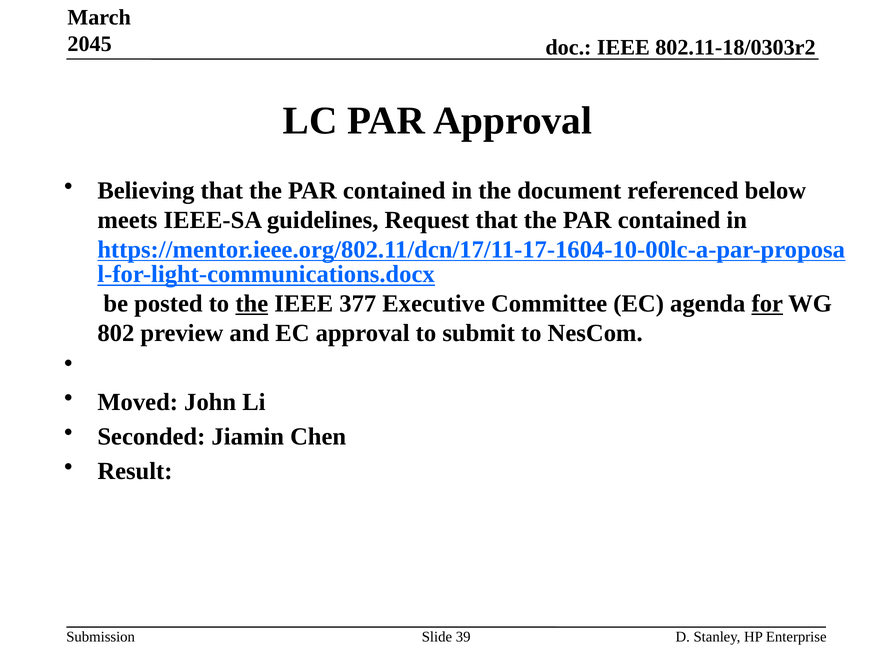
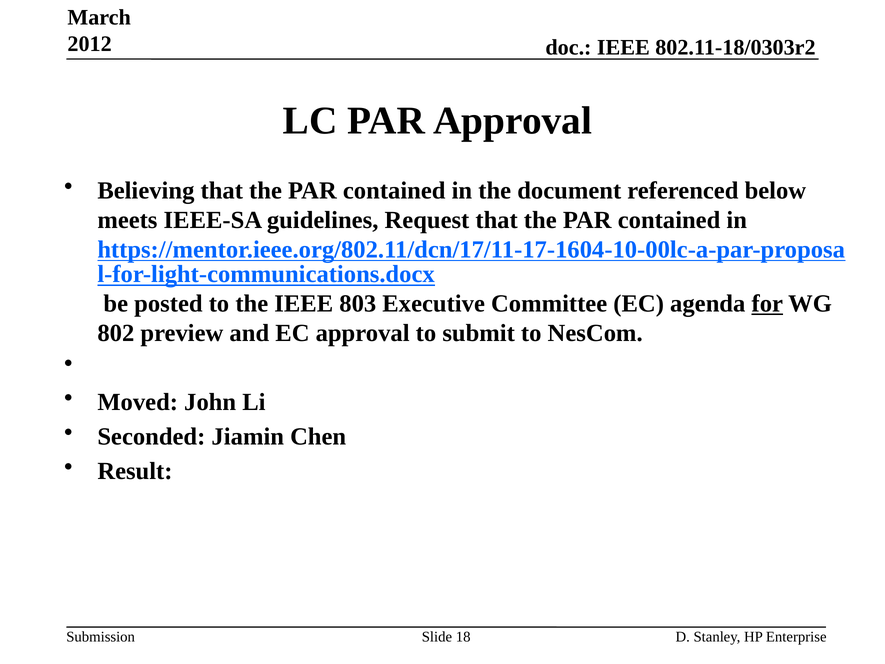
2045: 2045 -> 2012 (90, 44)
the underline: present -> none (252, 304)
377: 377 -> 803 (358, 304)
39: 39 -> 18 (463, 637)
